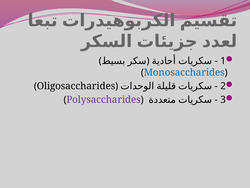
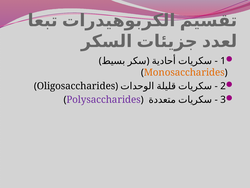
Monosaccharides colour: blue -> orange (184, 72)
